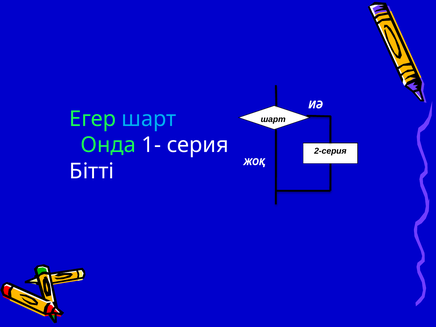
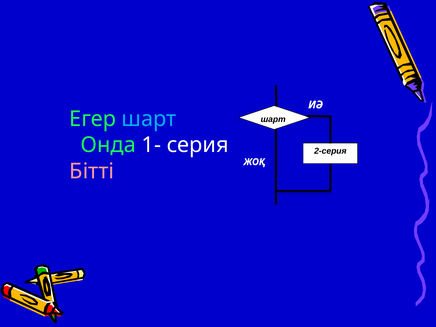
Бітті colour: white -> pink (92, 171)
